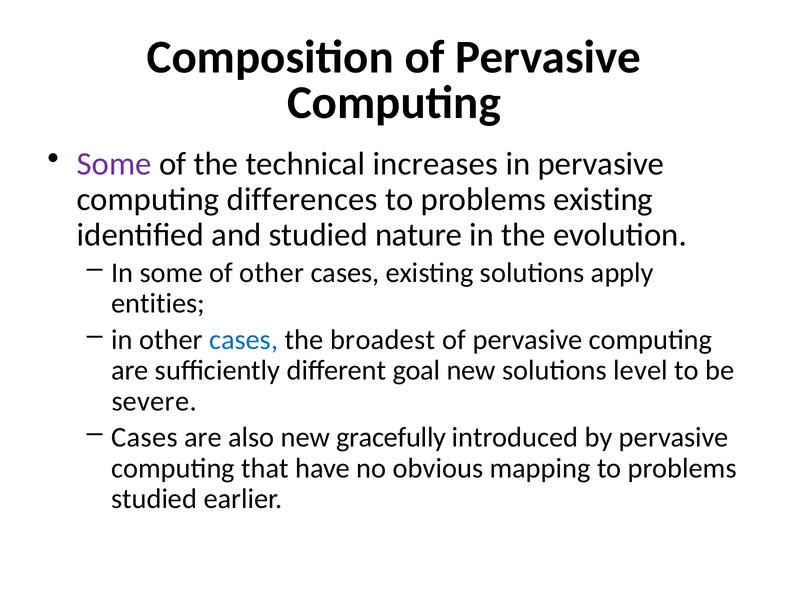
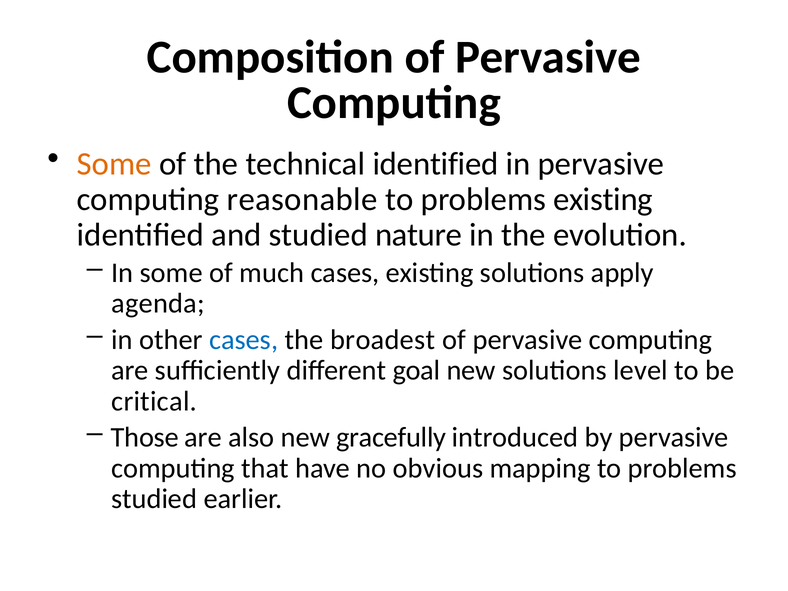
Some colour: purple -> orange (114, 164)
technical increases: increases -> identified (436, 164)
differences: differences -> reasonable (302, 199)
of other: other -> much (272, 273)
entities: entities -> agenda (158, 304)
severe: severe -> critical (154, 401)
Cases: Cases -> Those (145, 437)
